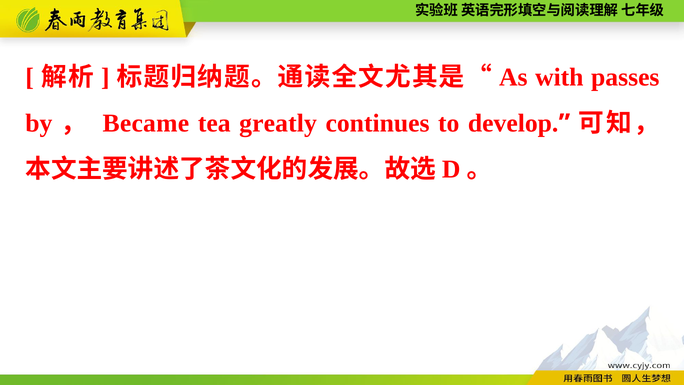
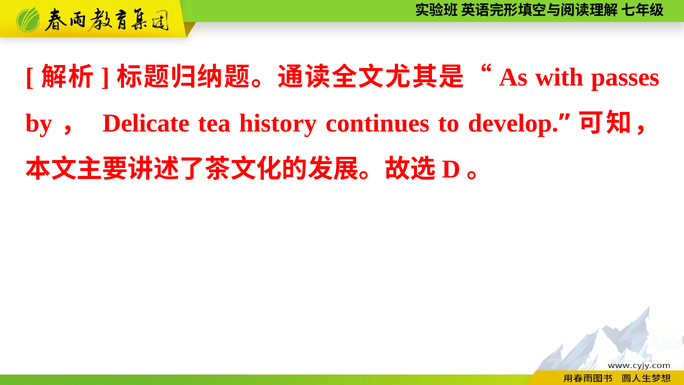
Became: Became -> Delicate (146, 123)
greatly: greatly -> history (278, 123)
